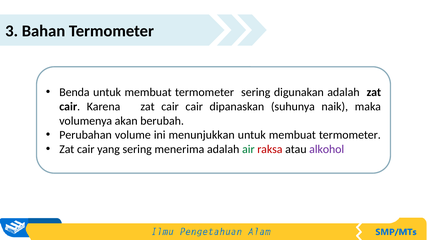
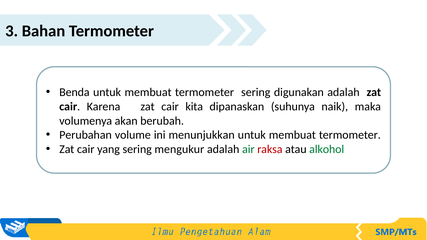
cair cair: cair -> kita (194, 107)
menerima: menerima -> mengukur (179, 149)
alkohol colour: purple -> green (327, 149)
